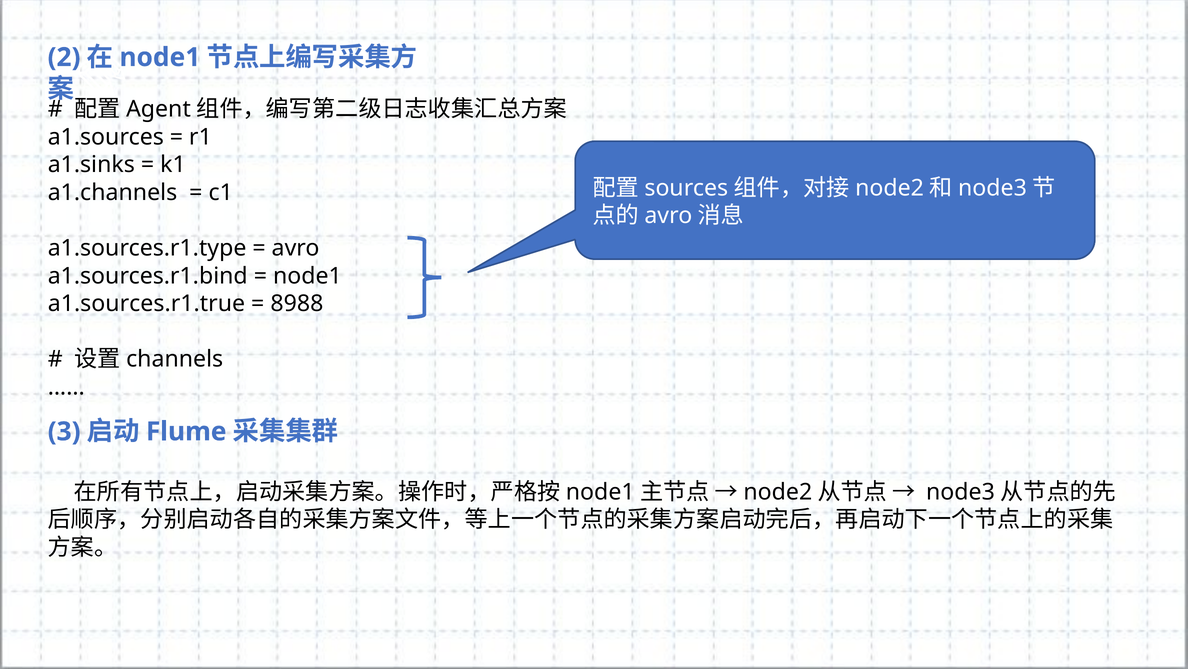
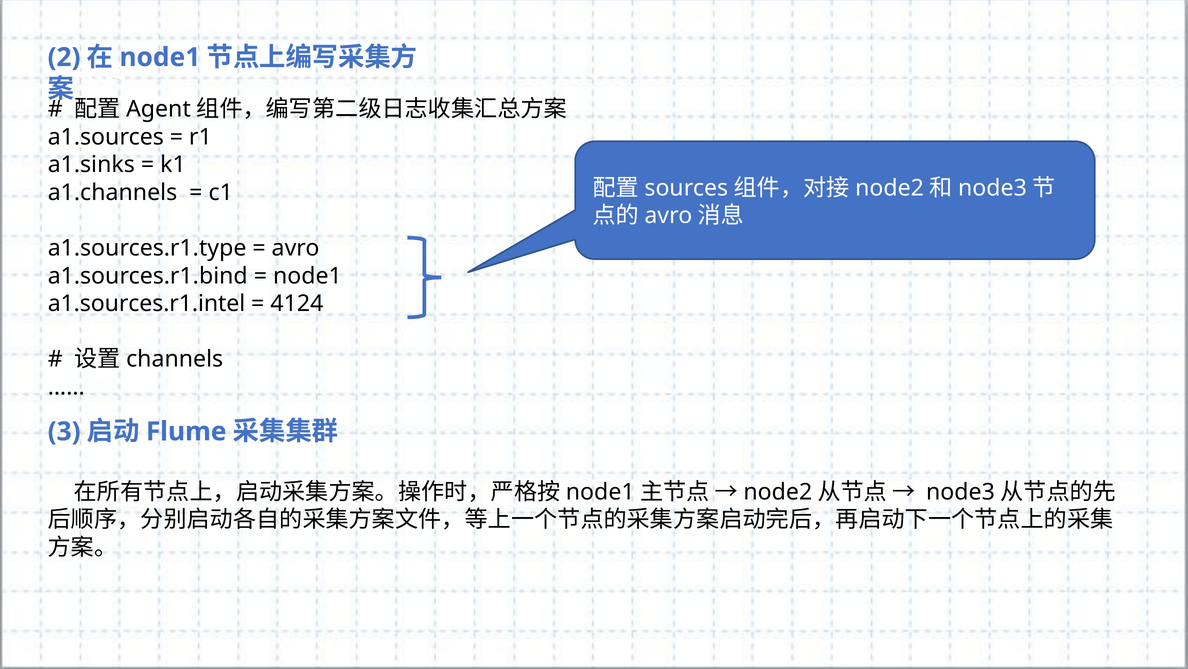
a1.sources.r1.true: a1.sources.r1.true -> a1.sources.r1.intel (147, 303)
8988: 8988 -> 4124 (297, 303)
